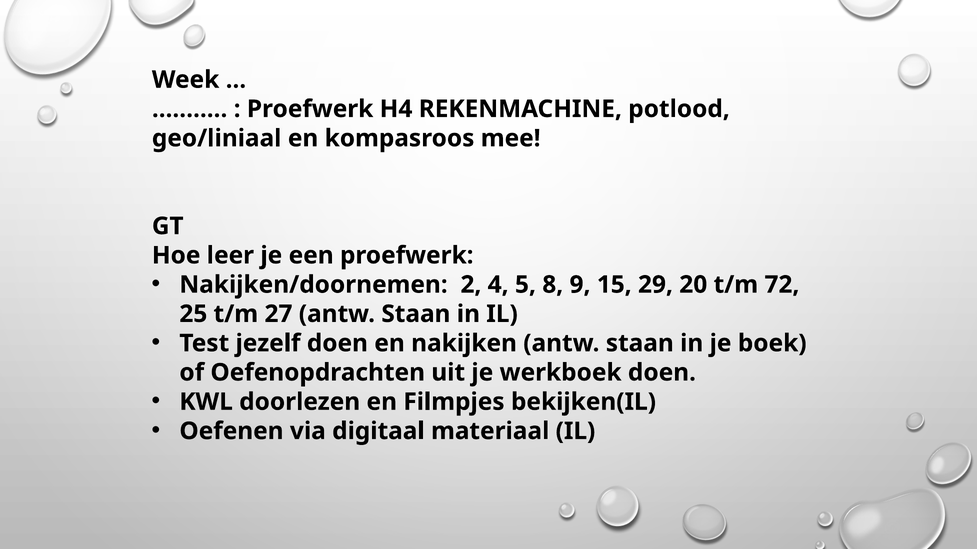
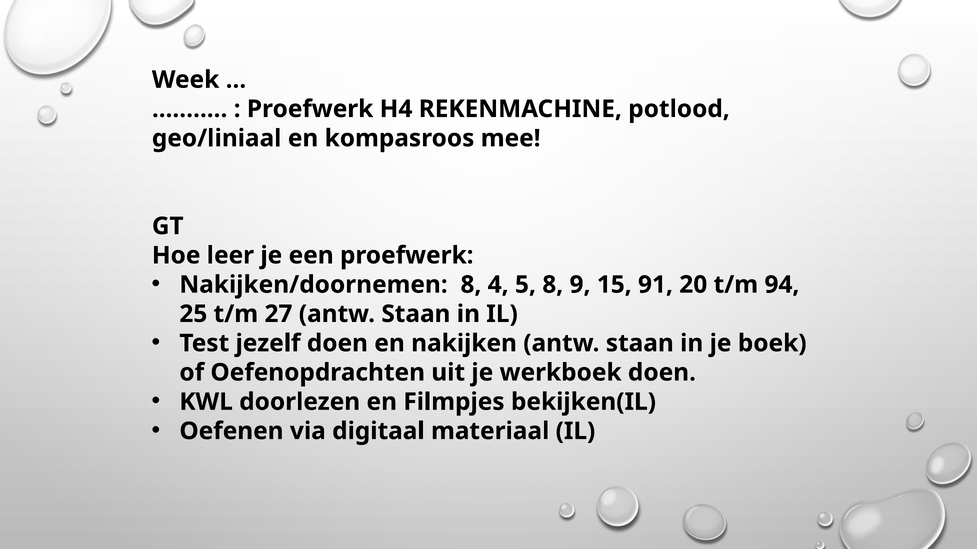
Nakijken/doornemen 2: 2 -> 8 (471, 285)
29: 29 -> 91 (655, 285)
72: 72 -> 94 (782, 285)
